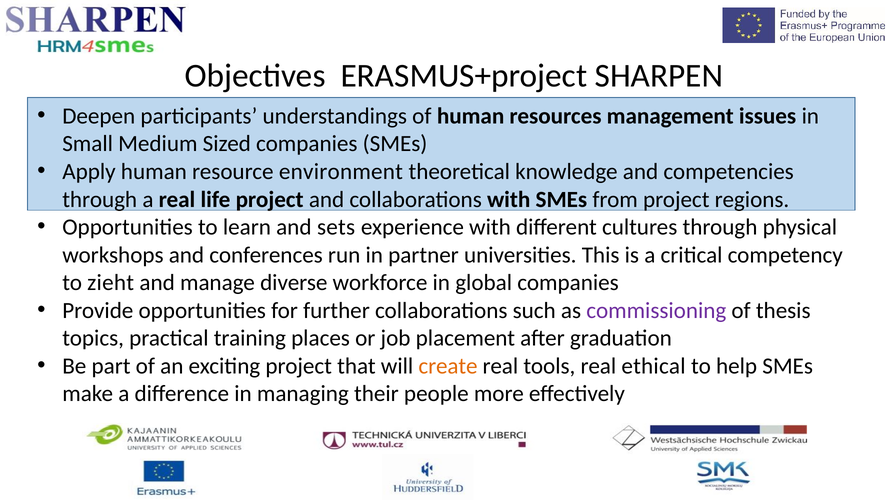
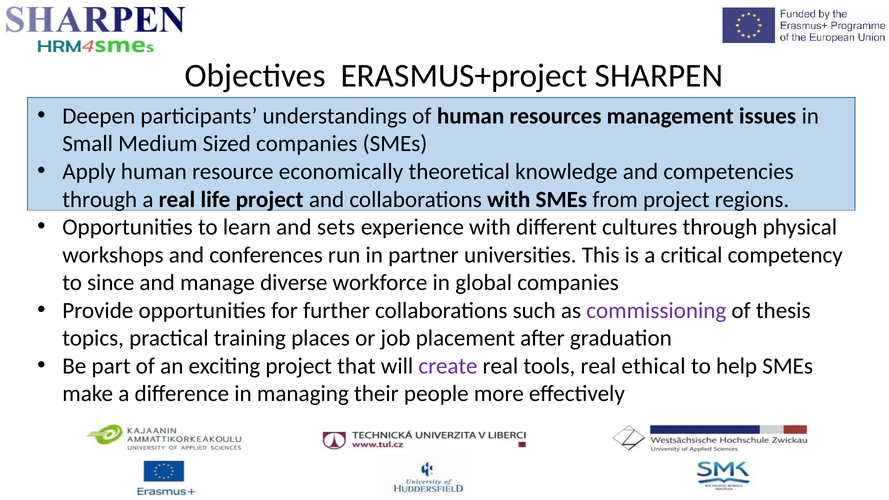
environment: environment -> economically (341, 172)
zieht: zieht -> since (111, 283)
create colour: orange -> purple (448, 366)
